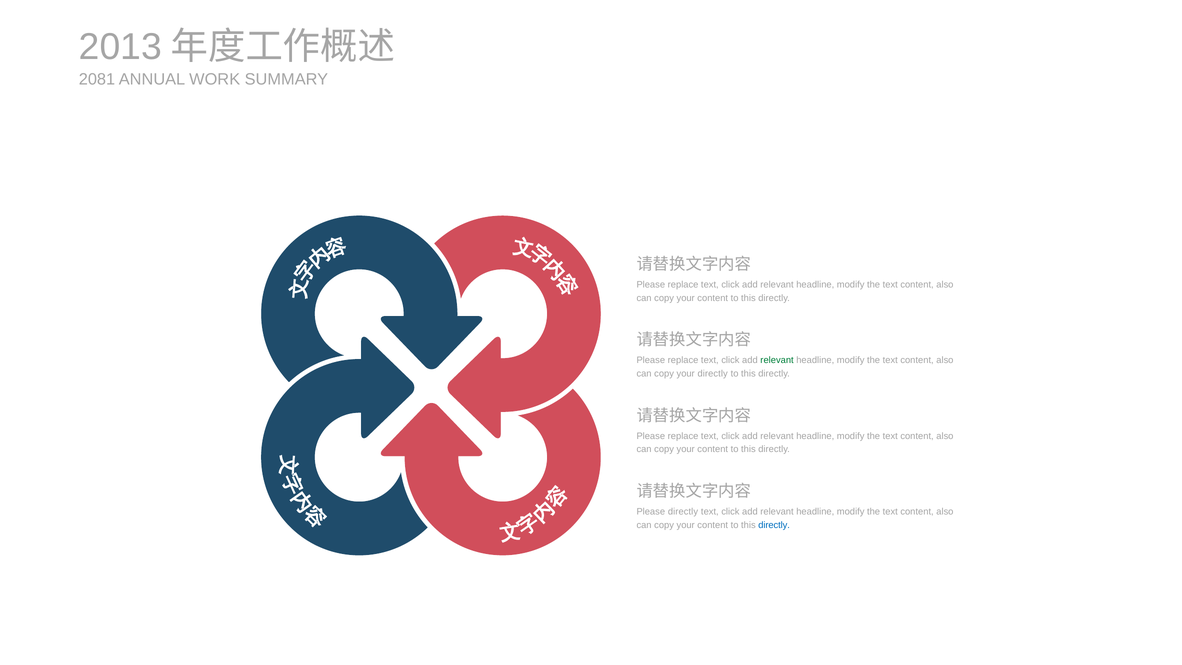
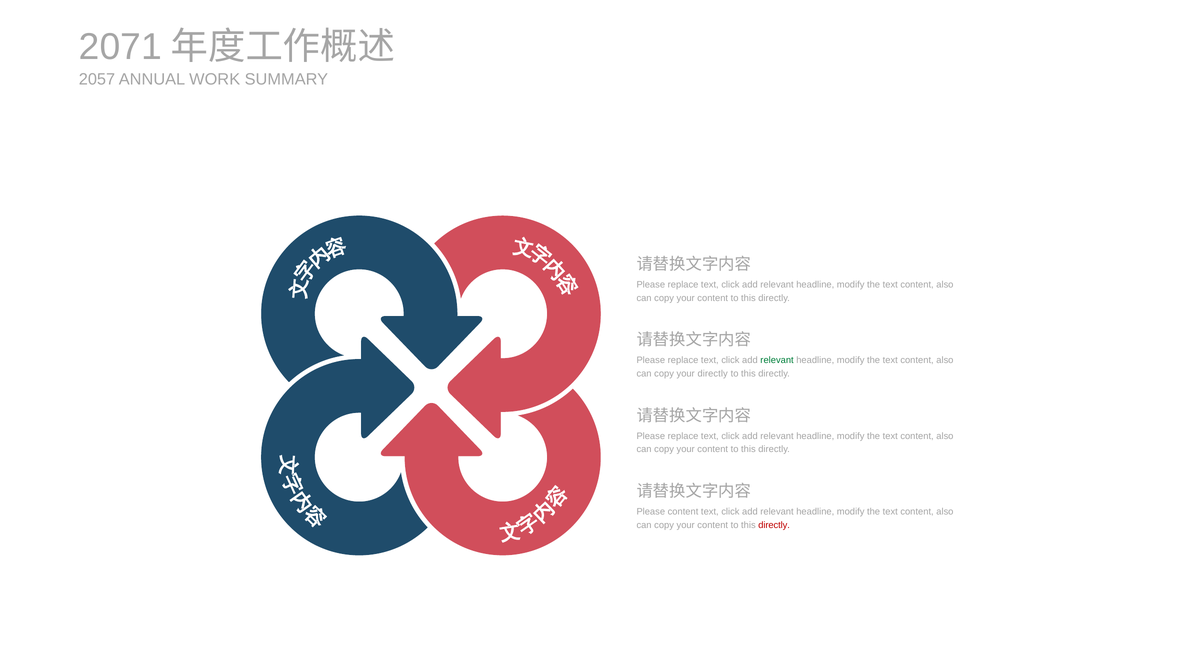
2013: 2013 -> 2071 (120, 47)
2081: 2081 -> 2057 (97, 79)
Please directly: directly -> content (683, 512)
directly colour: blue -> red (774, 525)
